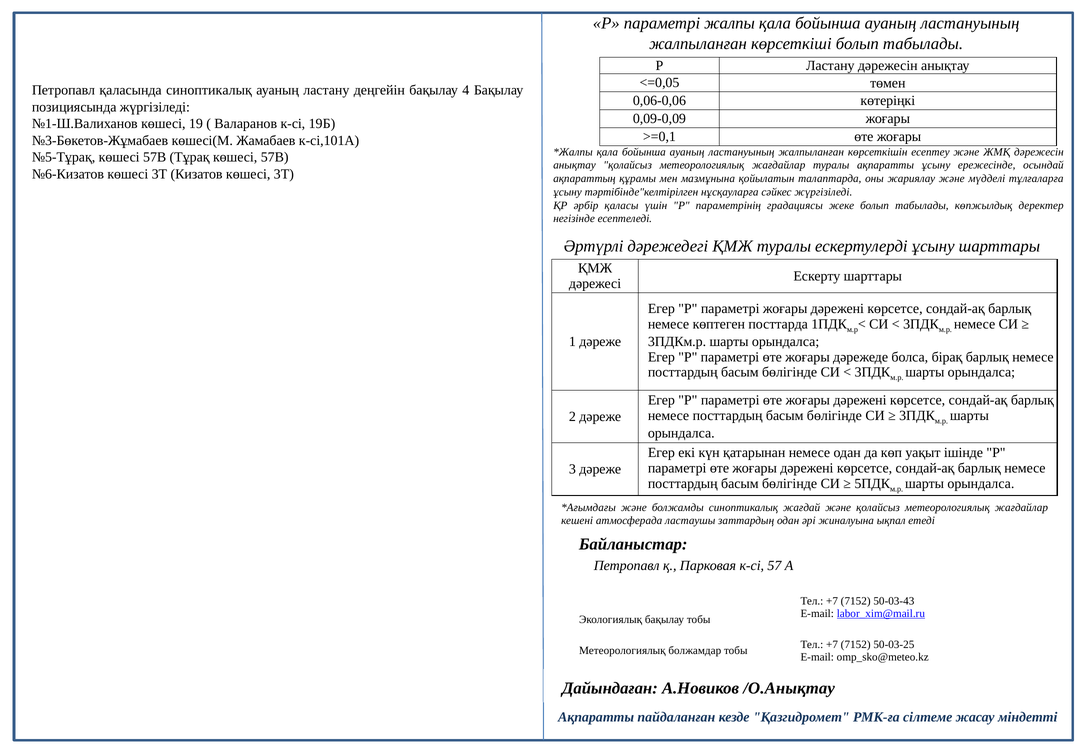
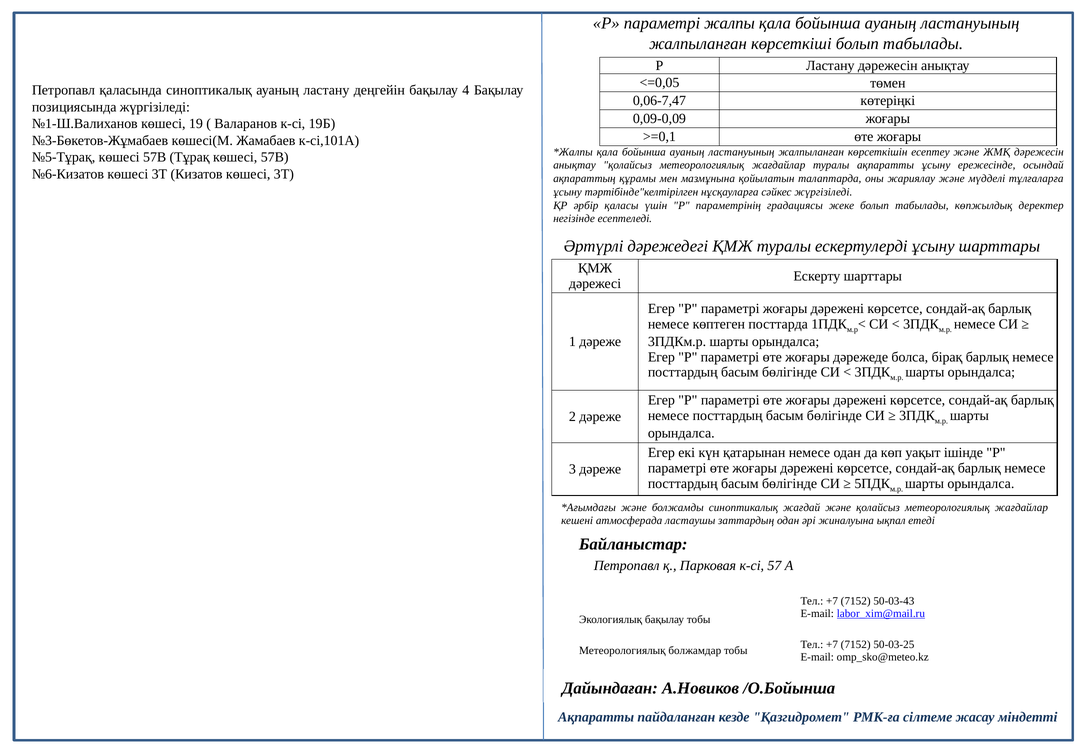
0,06-0,06: 0,06-0,06 -> 0,06-7,47 (659, 101)
/О.Анықтау: /О.Анықтау -> /О.Бойынша (789, 688)
